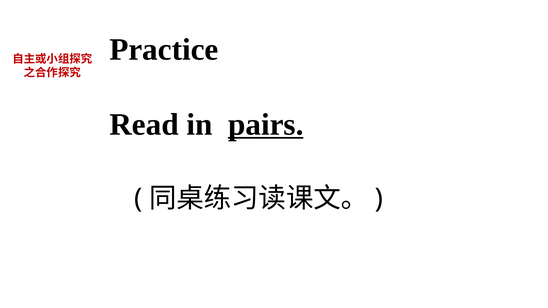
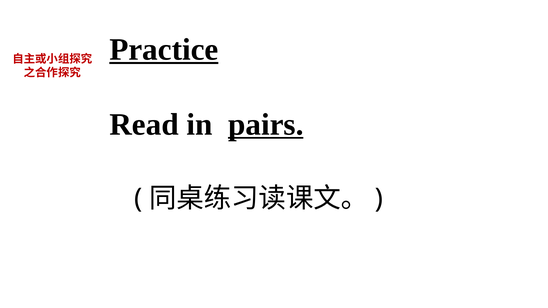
Practice underline: none -> present (164, 50)
